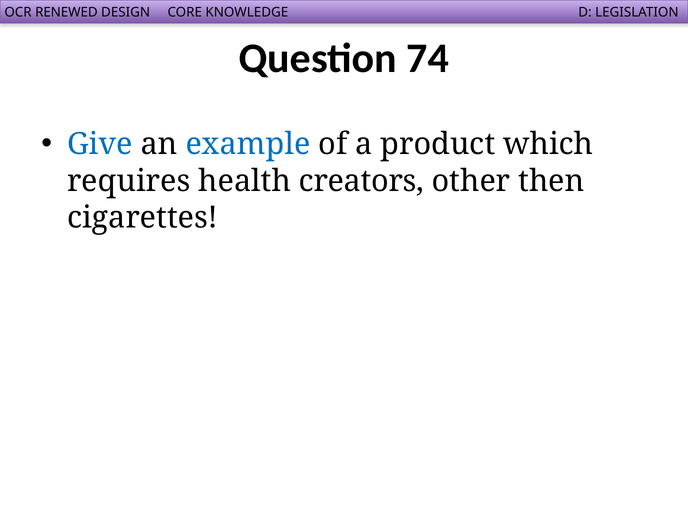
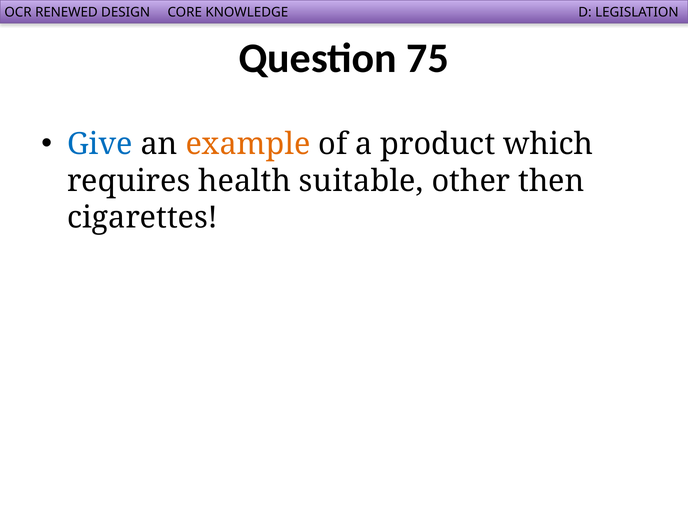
74: 74 -> 75 (428, 58)
example colour: blue -> orange (248, 144)
creators: creators -> suitable (361, 181)
